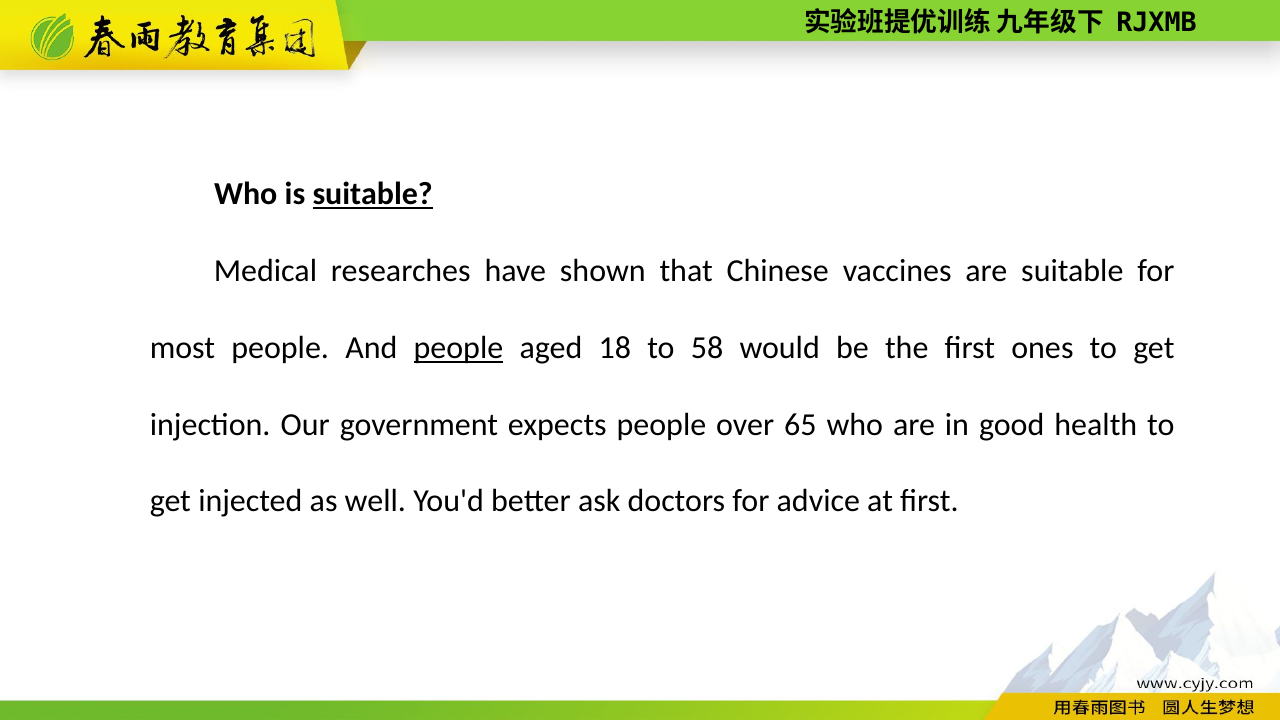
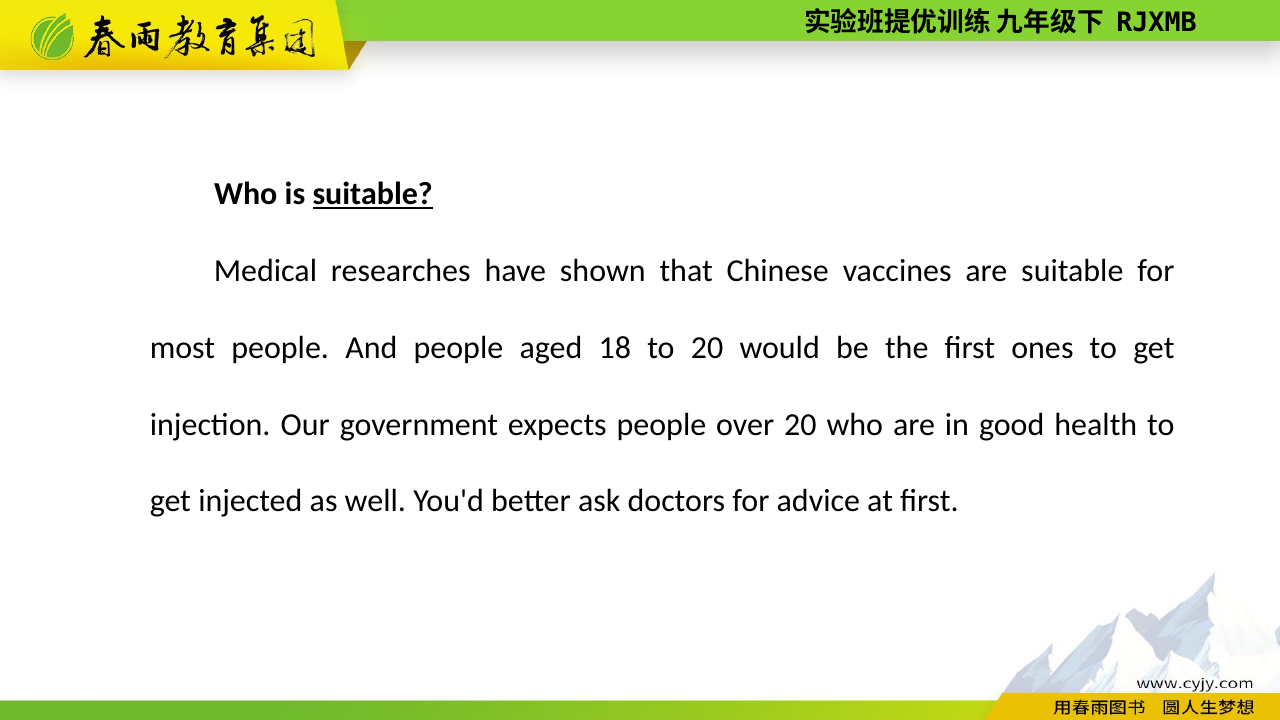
people underline: present -> none (458, 348)
to 58: 58 -> 20 (707, 348)
over 65: 65 -> 20 (800, 425)
